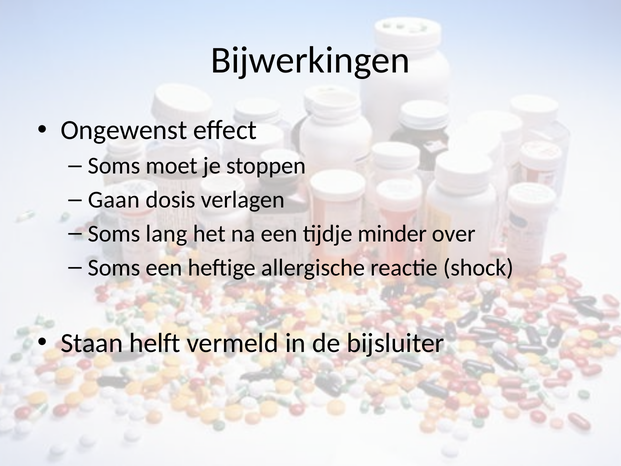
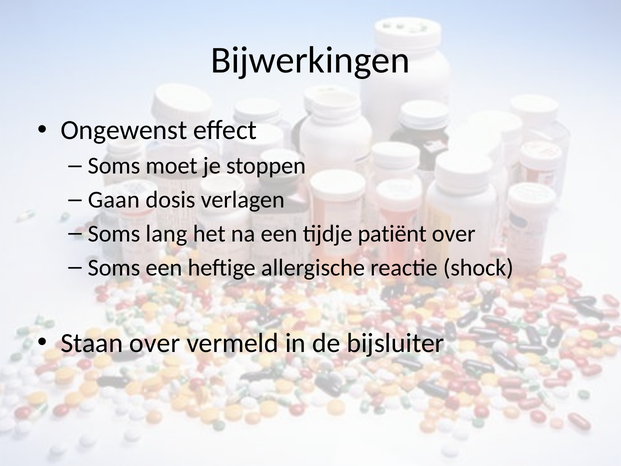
minder: minder -> patiënt (392, 234)
Staan helft: helft -> over (155, 343)
